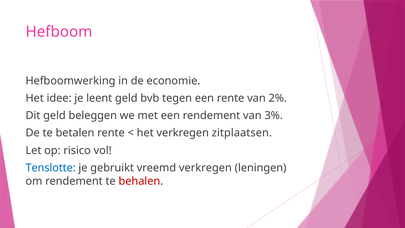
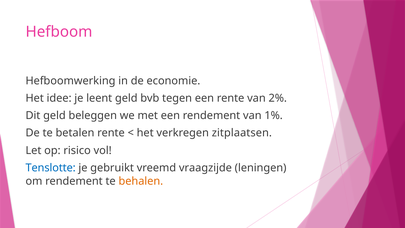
3%: 3% -> 1% (274, 115)
vreemd verkregen: verkregen -> vraagzijde (205, 168)
behalen colour: red -> orange (141, 181)
